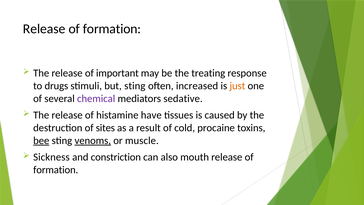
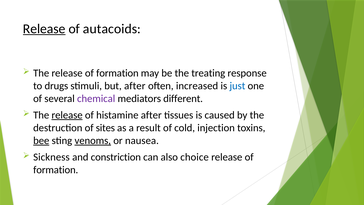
Release underline: none -> present (44, 29)
formation: formation -> autacoids (112, 29)
The release of important: important -> formation (117, 73)
but sting: sting -> after (135, 86)
just colour: orange -> blue (237, 86)
sedative: sedative -> different (183, 98)
release underline: none -> present (67, 115)
histamine have: have -> after (151, 115)
procaine: procaine -> injection (216, 128)
muscle: muscle -> nausea (142, 140)
mouth: mouth -> choice (195, 157)
